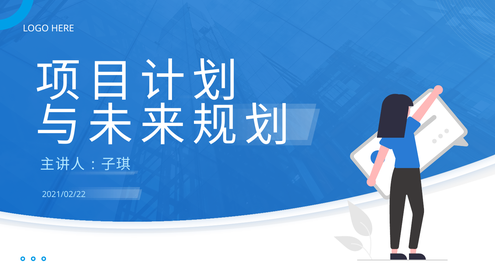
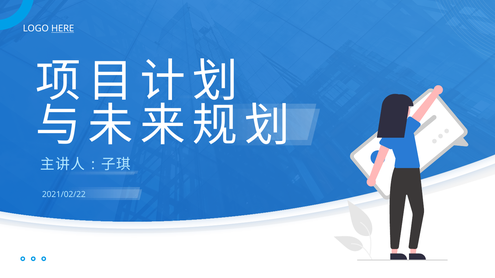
HERE underline: none -> present (63, 29)
